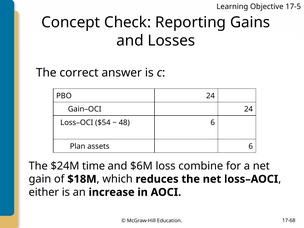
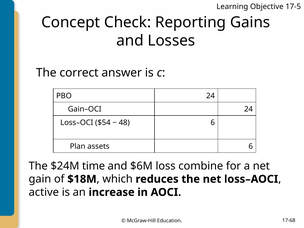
either: either -> active (44, 192)
